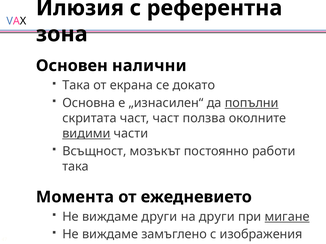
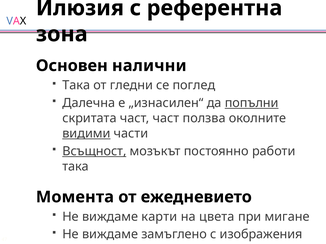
екрана: екрана -> гледни (131, 85)
докато: докато -> поглед (194, 85)
Основна: Основна -> Далечна (89, 103)
Всъщност underline: none -> present (94, 151)
виждаме други: други -> карти (159, 217)
на други: други -> цвета (217, 217)
мигане underline: present -> none (287, 217)
